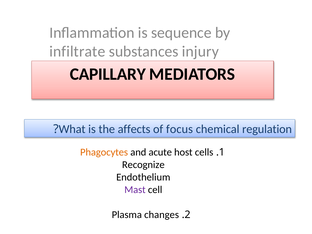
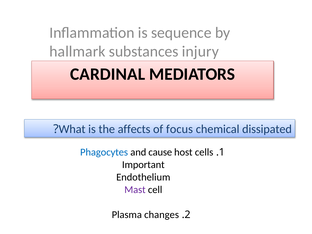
infiltrate: infiltrate -> hallmark (77, 51)
CAPILLARY: CAPILLARY -> CARDINAL (108, 74)
regulation: regulation -> dissipated (267, 129)
Phagocytes colour: orange -> blue (104, 152)
acute: acute -> cause (160, 152)
Recognize: Recognize -> Important (143, 165)
